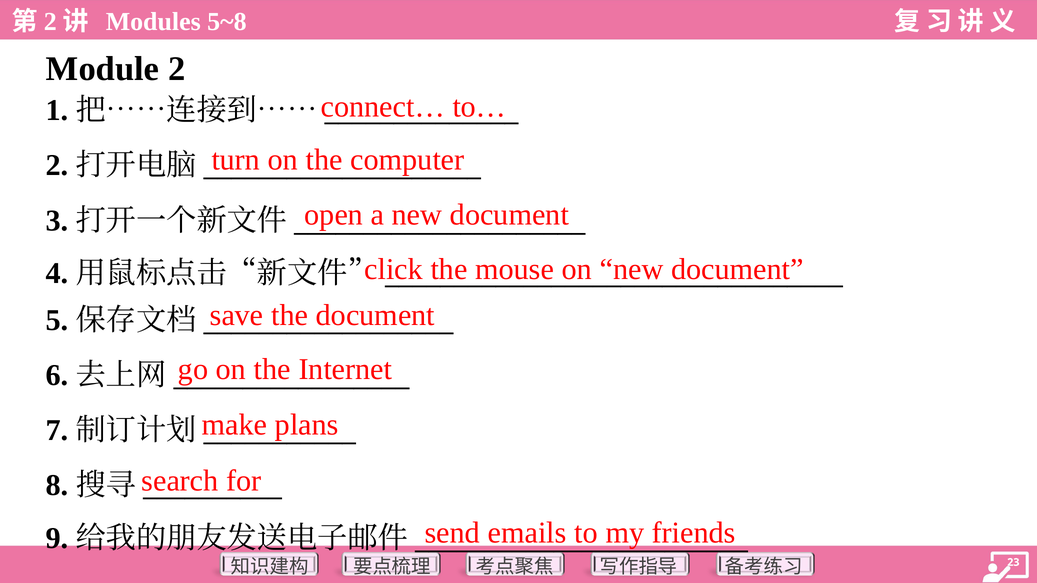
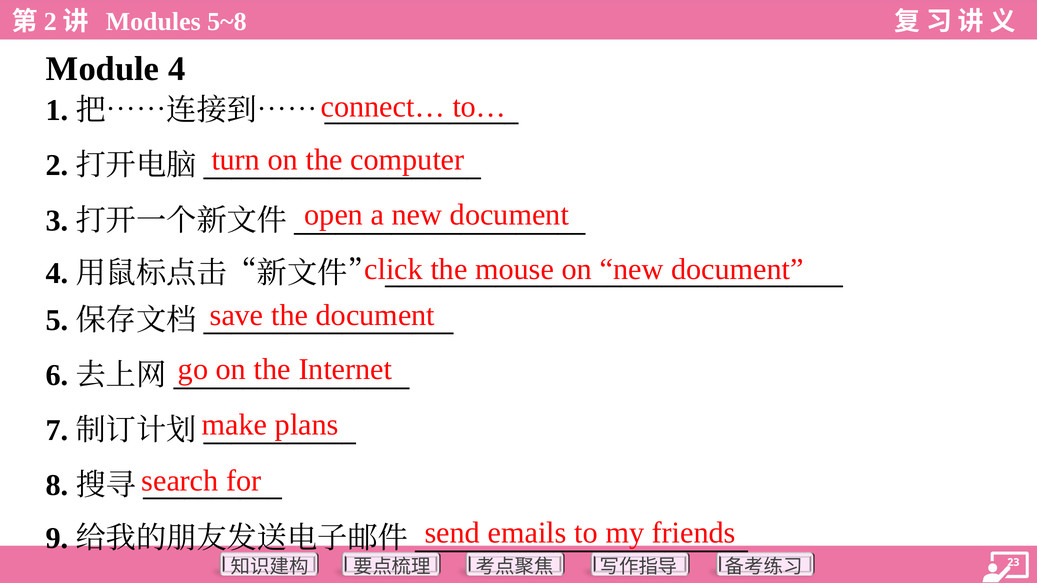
2: 2 -> 4 (177, 69)
